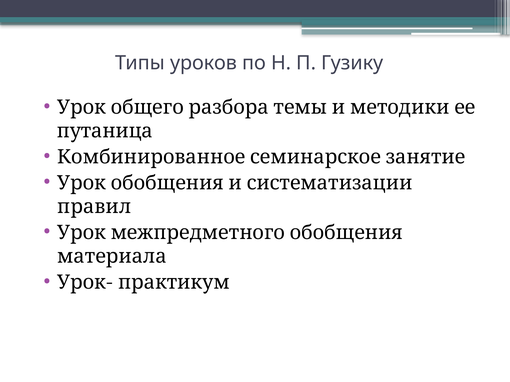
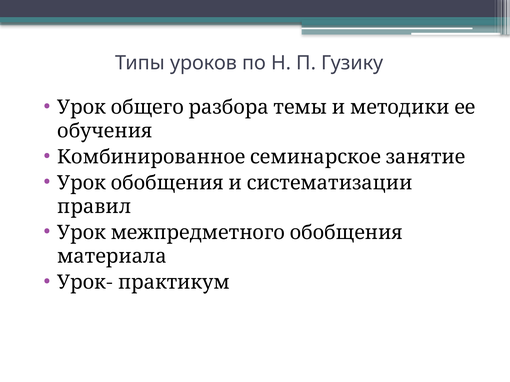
путаница: путаница -> обучения (105, 131)
